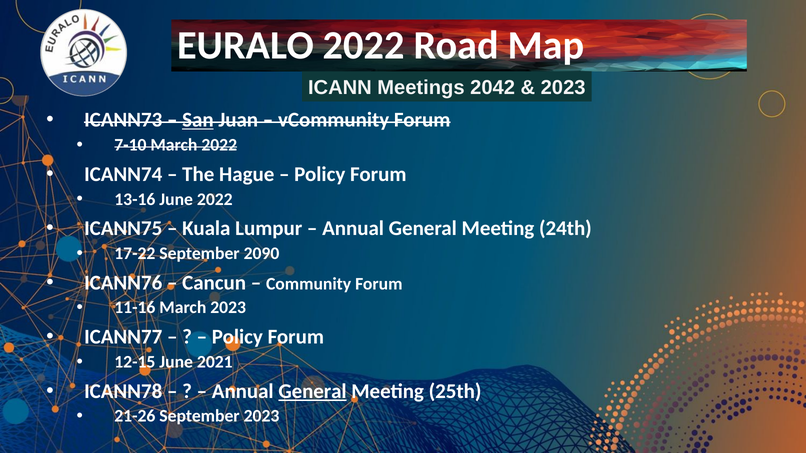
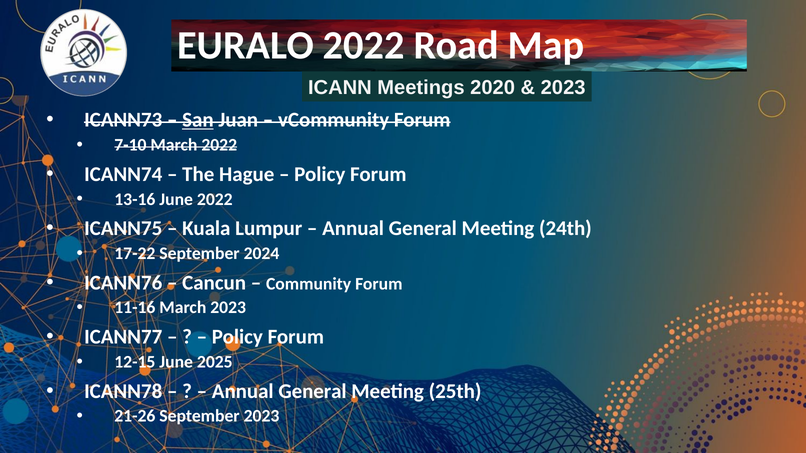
2042: 2042 -> 2020 (493, 88)
2090: 2090 -> 2024 (261, 254)
2021: 2021 -> 2025 (215, 362)
General underline: present -> none (312, 391)
